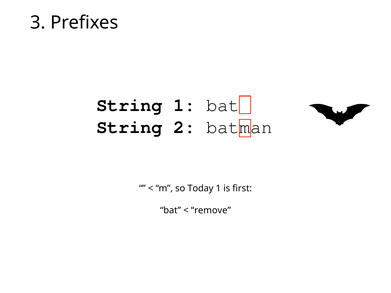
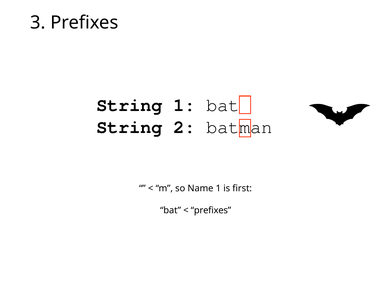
Today: Today -> Name (200, 189)
remove: remove -> prefixes (211, 211)
